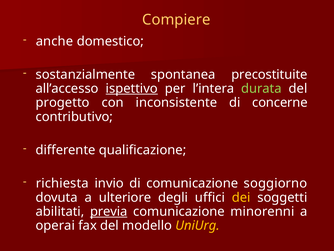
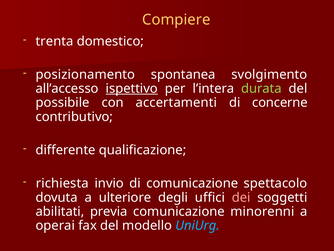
anche: anche -> trenta (55, 41)
sostanzialmente: sostanzialmente -> posizionamento (85, 74)
precostituite: precostituite -> svolgimento (269, 74)
progetto: progetto -> possibile (63, 102)
inconsistente: inconsistente -> accertamenti (176, 102)
soggiorno: soggiorno -> spettacolo (276, 183)
dei colour: yellow -> pink (241, 197)
previa underline: present -> none (109, 211)
UniUrg colour: yellow -> light blue (198, 225)
